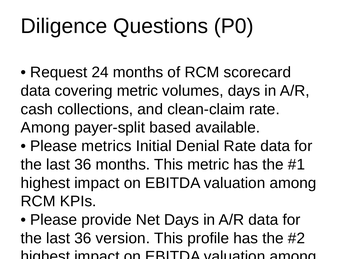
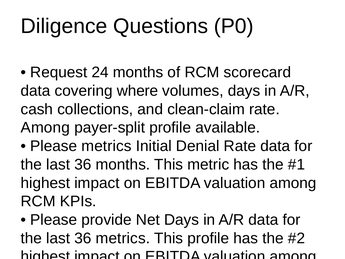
covering metric: metric -> where (138, 91)
payer-split based: based -> profile (170, 128)
36 version: version -> metrics (123, 238)
